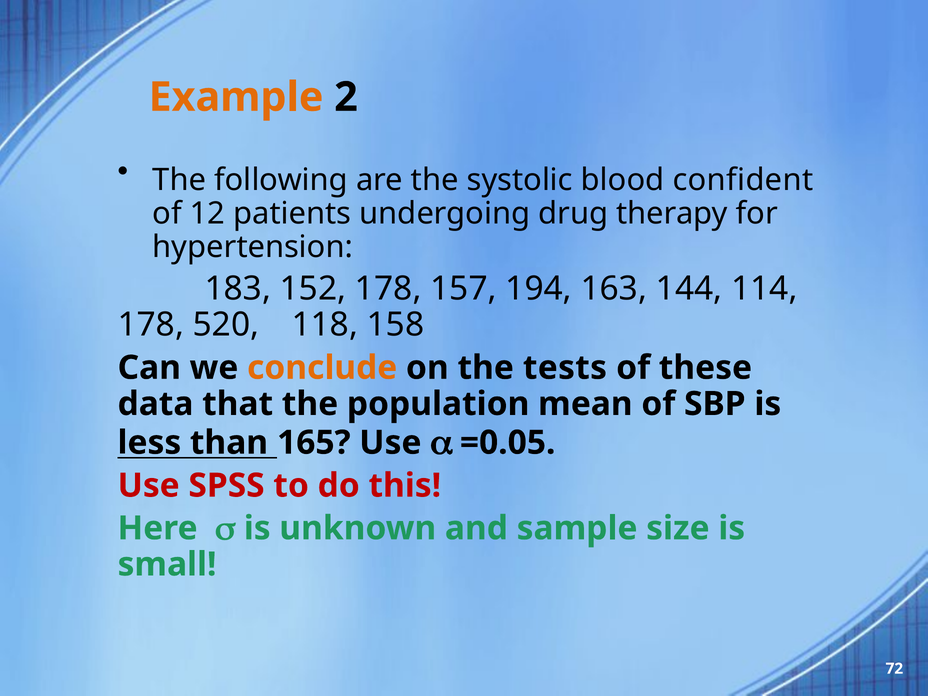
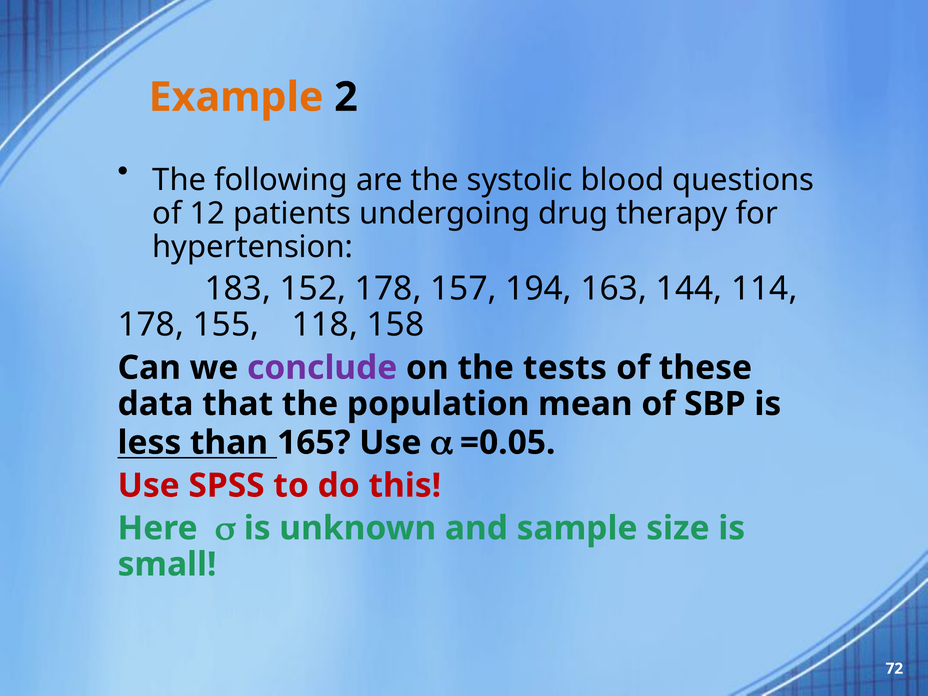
confident: confident -> questions (743, 180)
520: 520 -> 155 (226, 325)
conclude colour: orange -> purple (322, 368)
